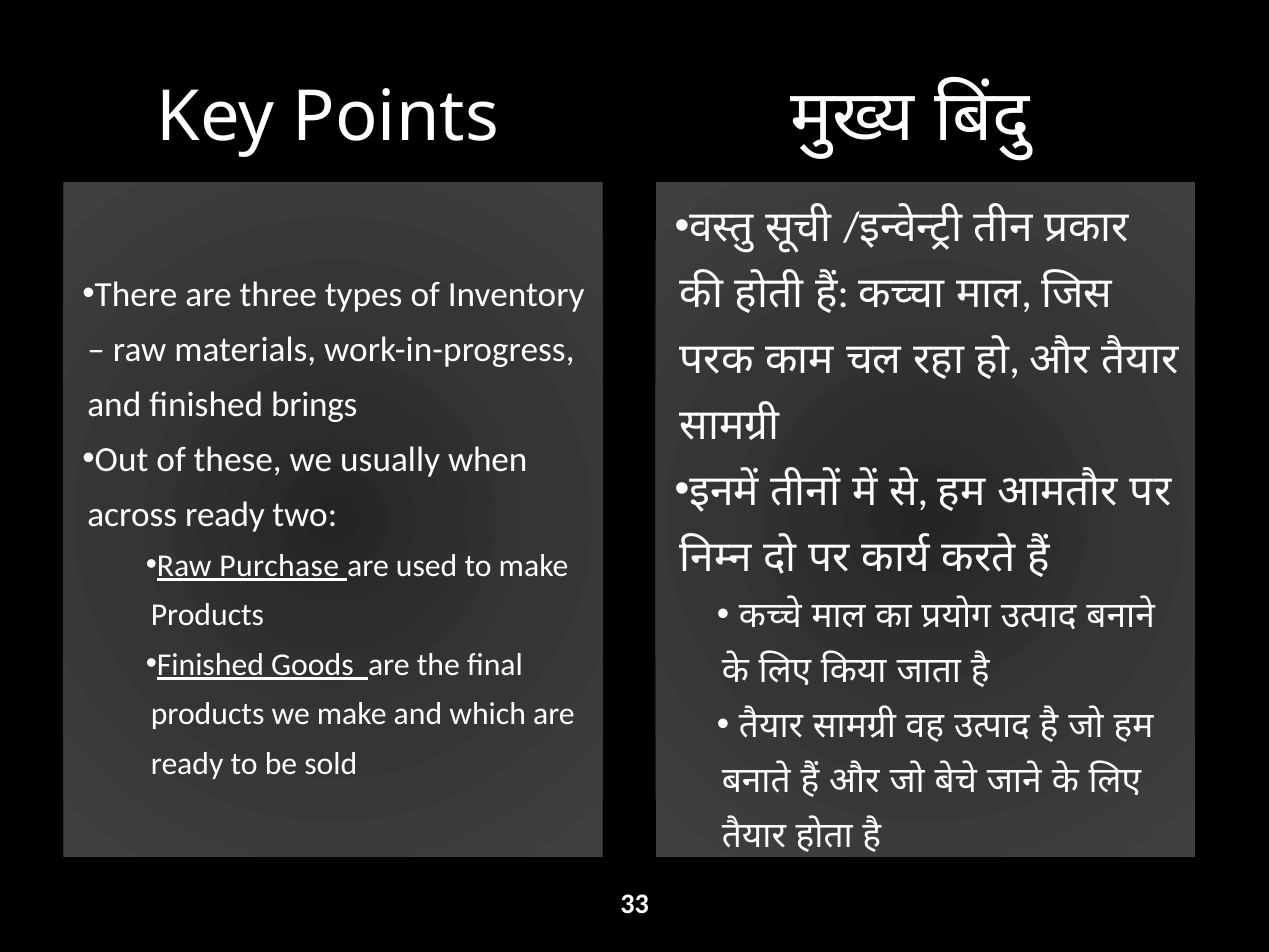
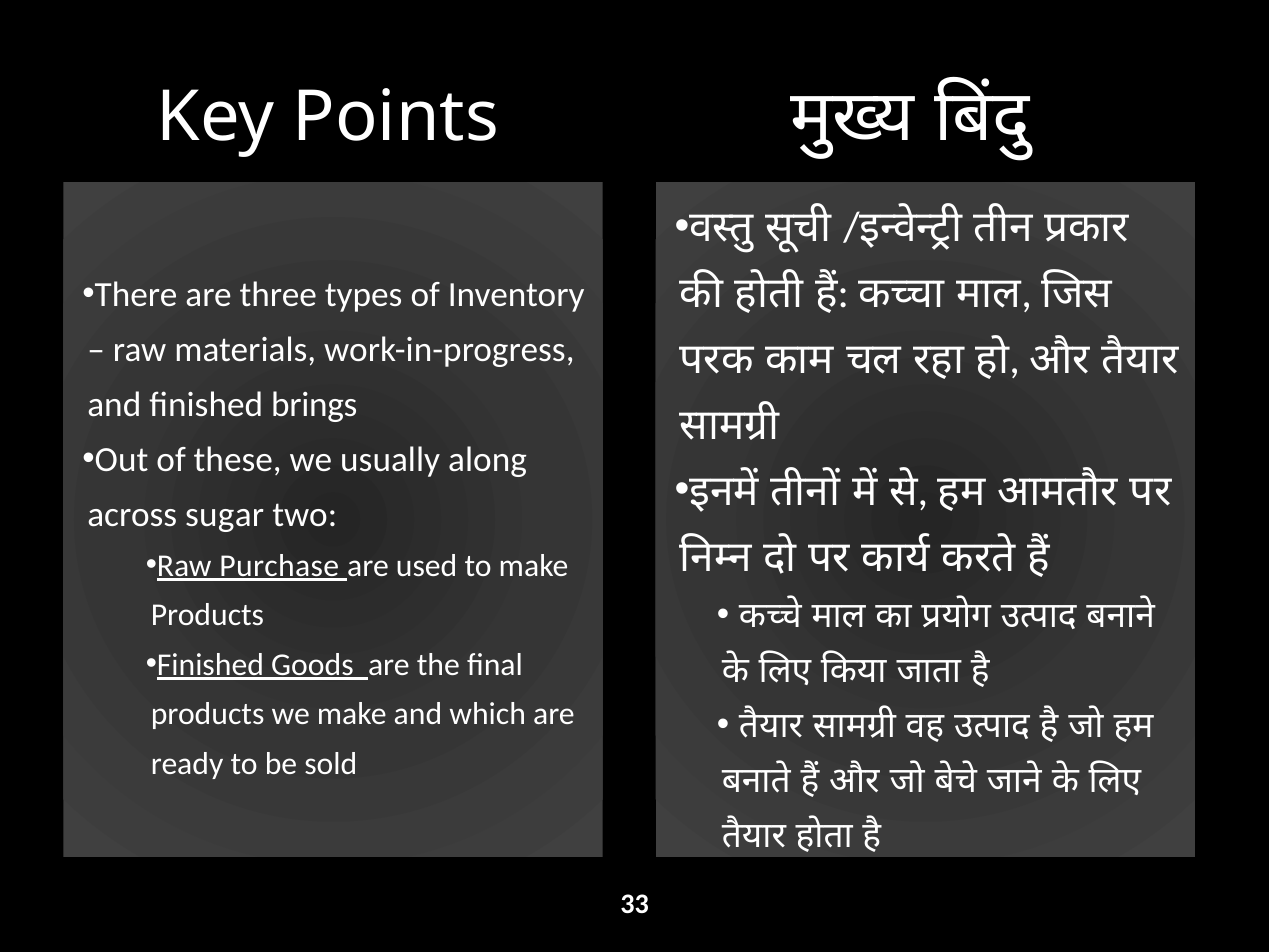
when: when -> along (488, 459)
across ready: ready -> sugar (225, 514)
